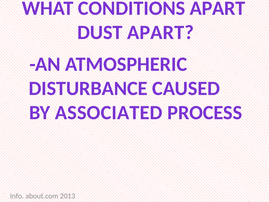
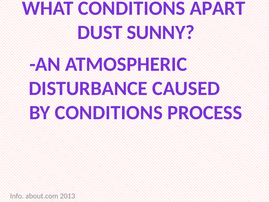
DUST APART: APART -> SUNNY (161, 32)
BY ASSOCIATED: ASSOCIATED -> CONDITIONS (109, 113)
